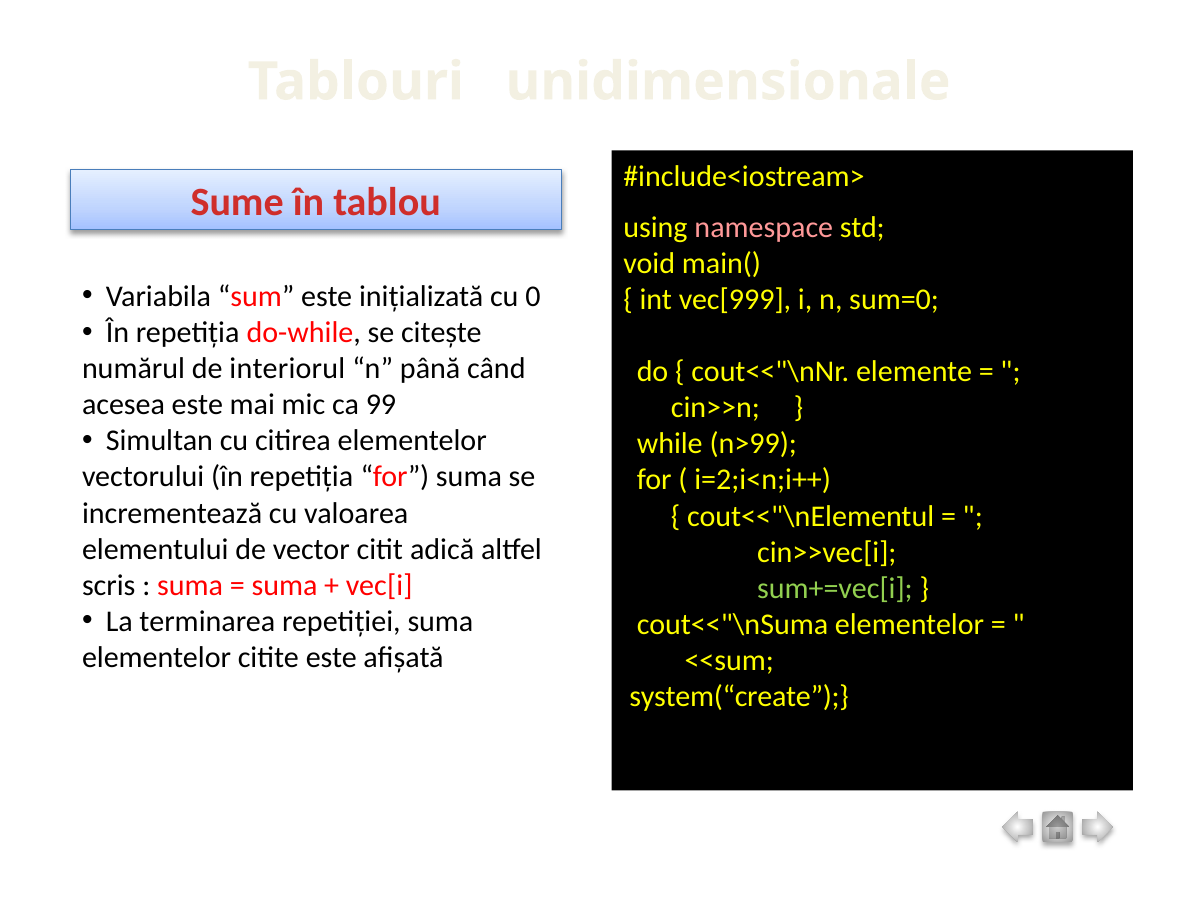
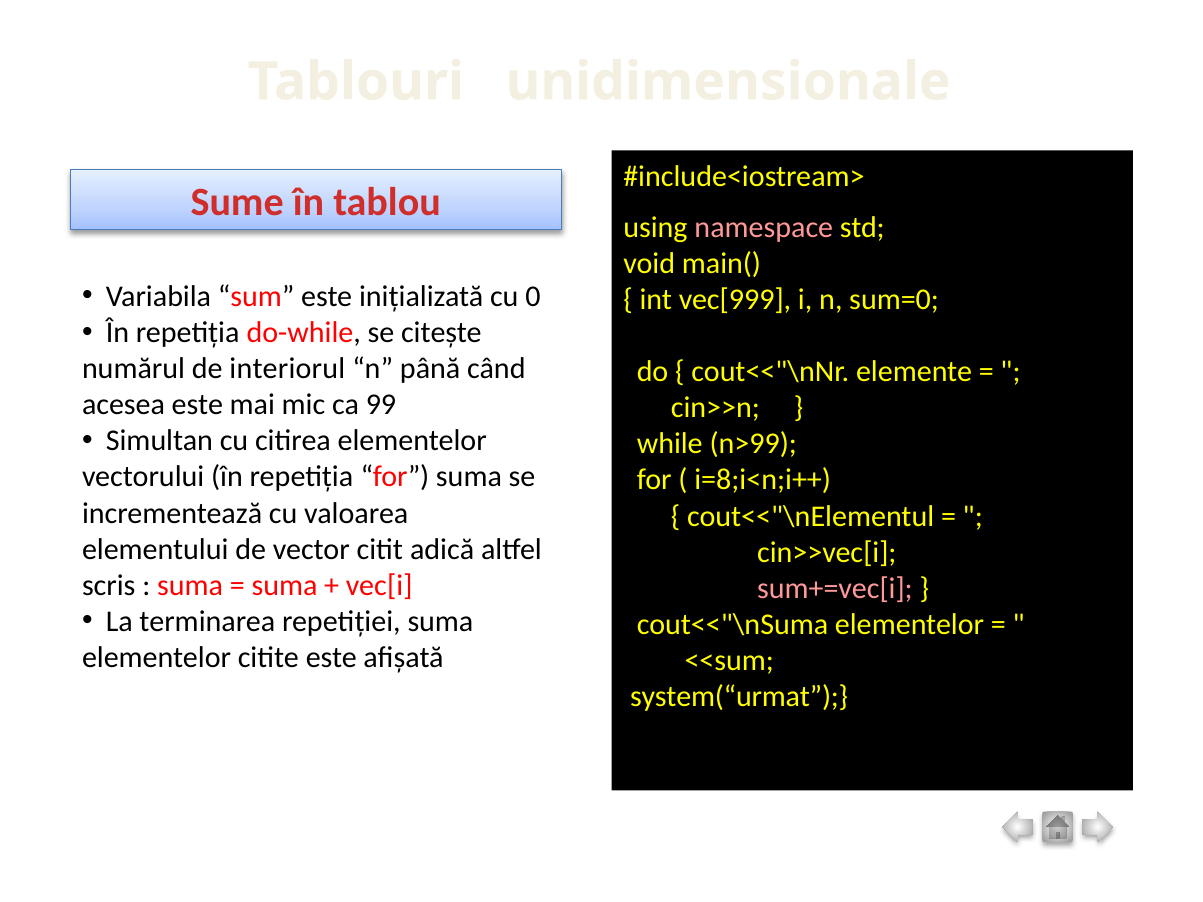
i=2;i<n;i++: i=2;i<n;i++ -> i=8;i<n;i++ (763, 480)
sum+=vec[i colour: light green -> pink (835, 588)
system(“create: system(“create -> system(“urmat (739, 697)
